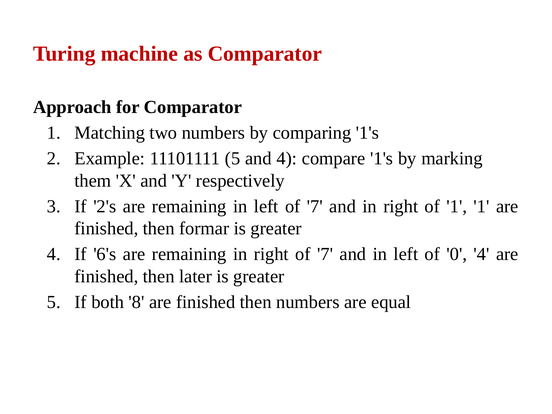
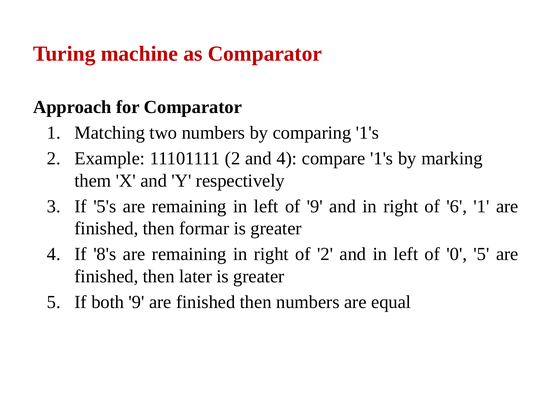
11101111 5: 5 -> 2 (233, 159)
2's: 2's -> 5's (105, 206)
left of 7: 7 -> 9 (315, 206)
of 1: 1 -> 6 (457, 206)
6's: 6's -> 8's (105, 254)
right of 7: 7 -> 2 (325, 254)
0 4: 4 -> 5 (481, 254)
both 8: 8 -> 9 (137, 302)
